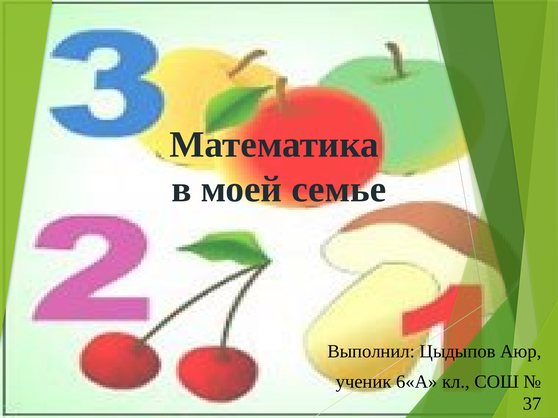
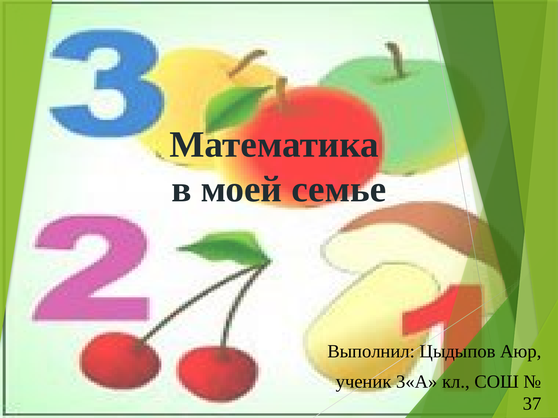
6«А: 6«А -> 3«А (417, 382)
